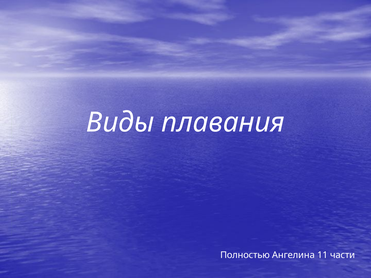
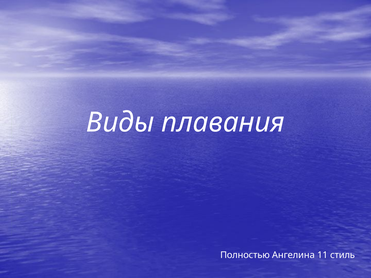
части: части -> стиль (343, 255)
